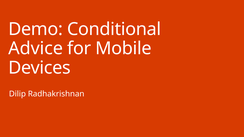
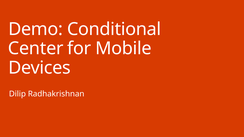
Advice: Advice -> Center (36, 49)
